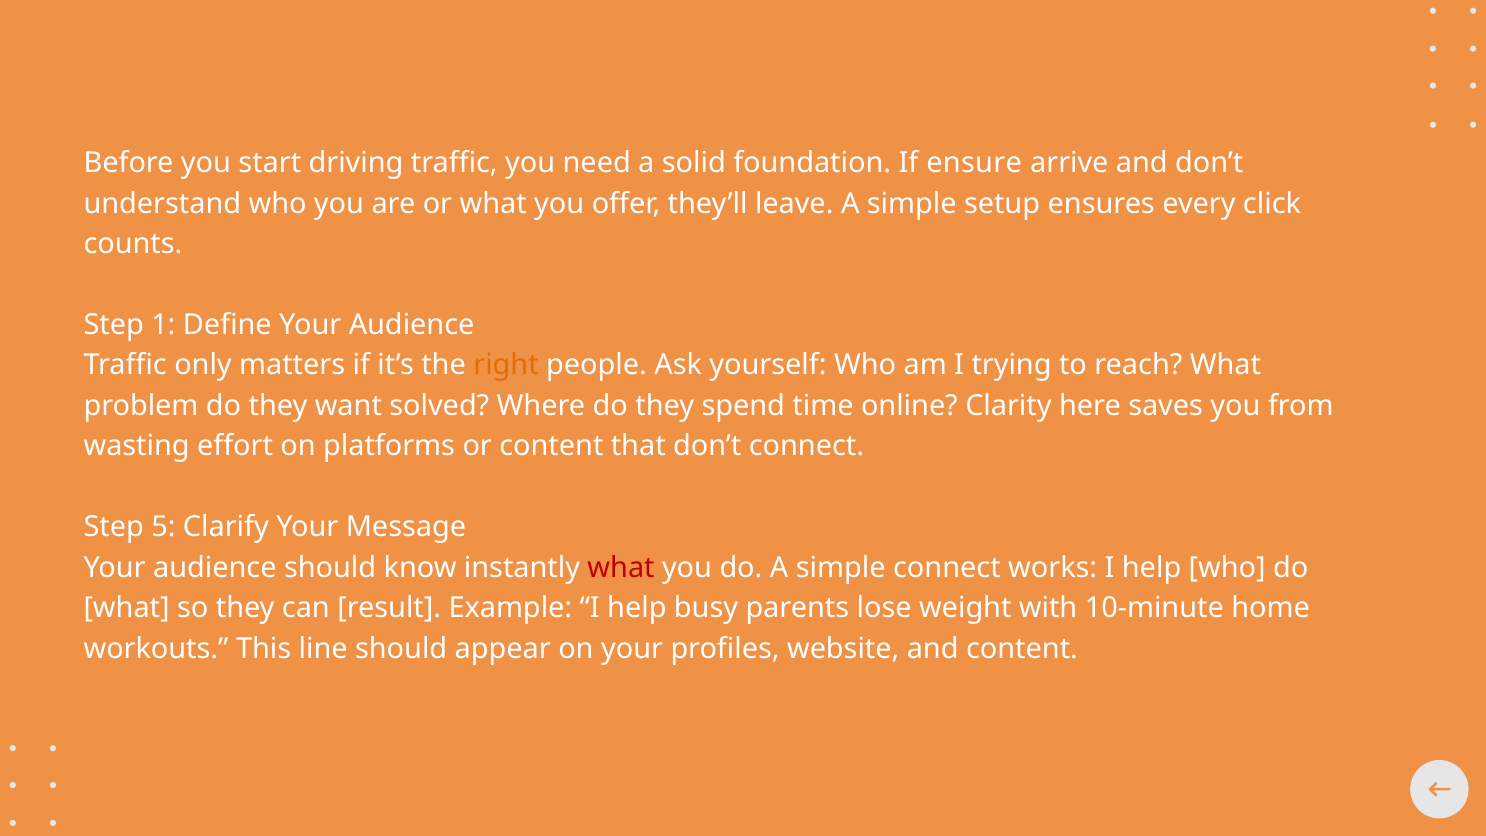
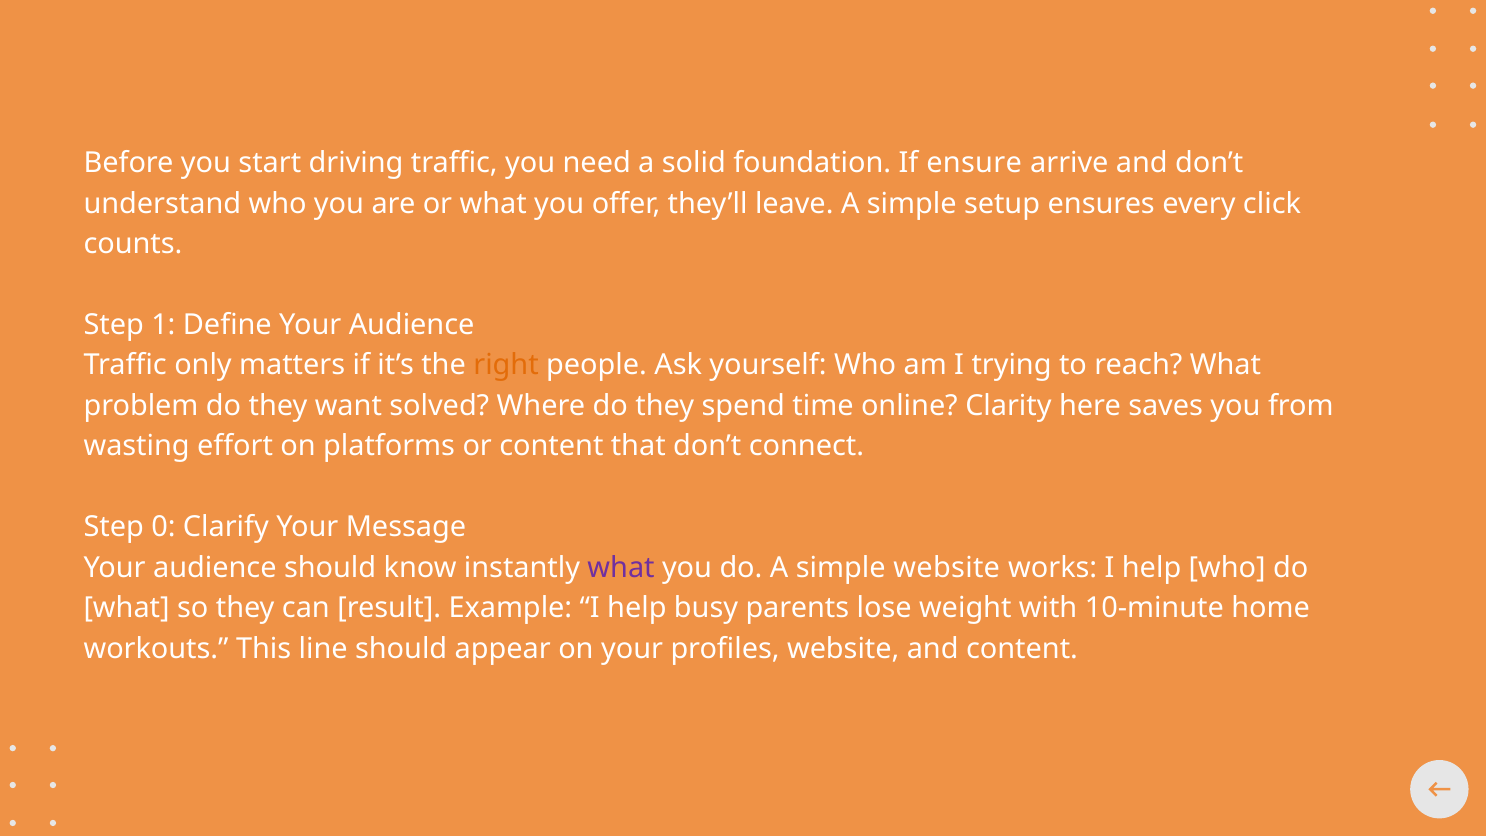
5: 5 -> 0 (163, 527)
what colour: red -> purple (621, 568)
simple connect: connect -> website (947, 568)
